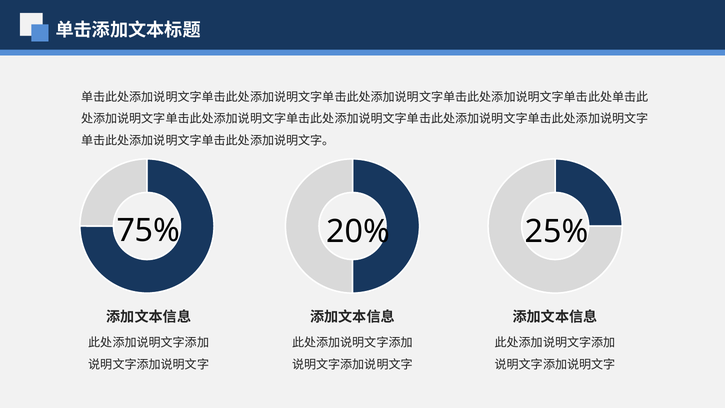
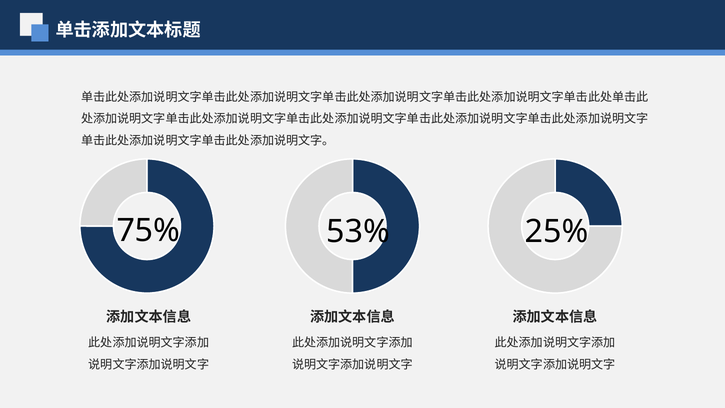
20%: 20% -> 53% (358, 231)
